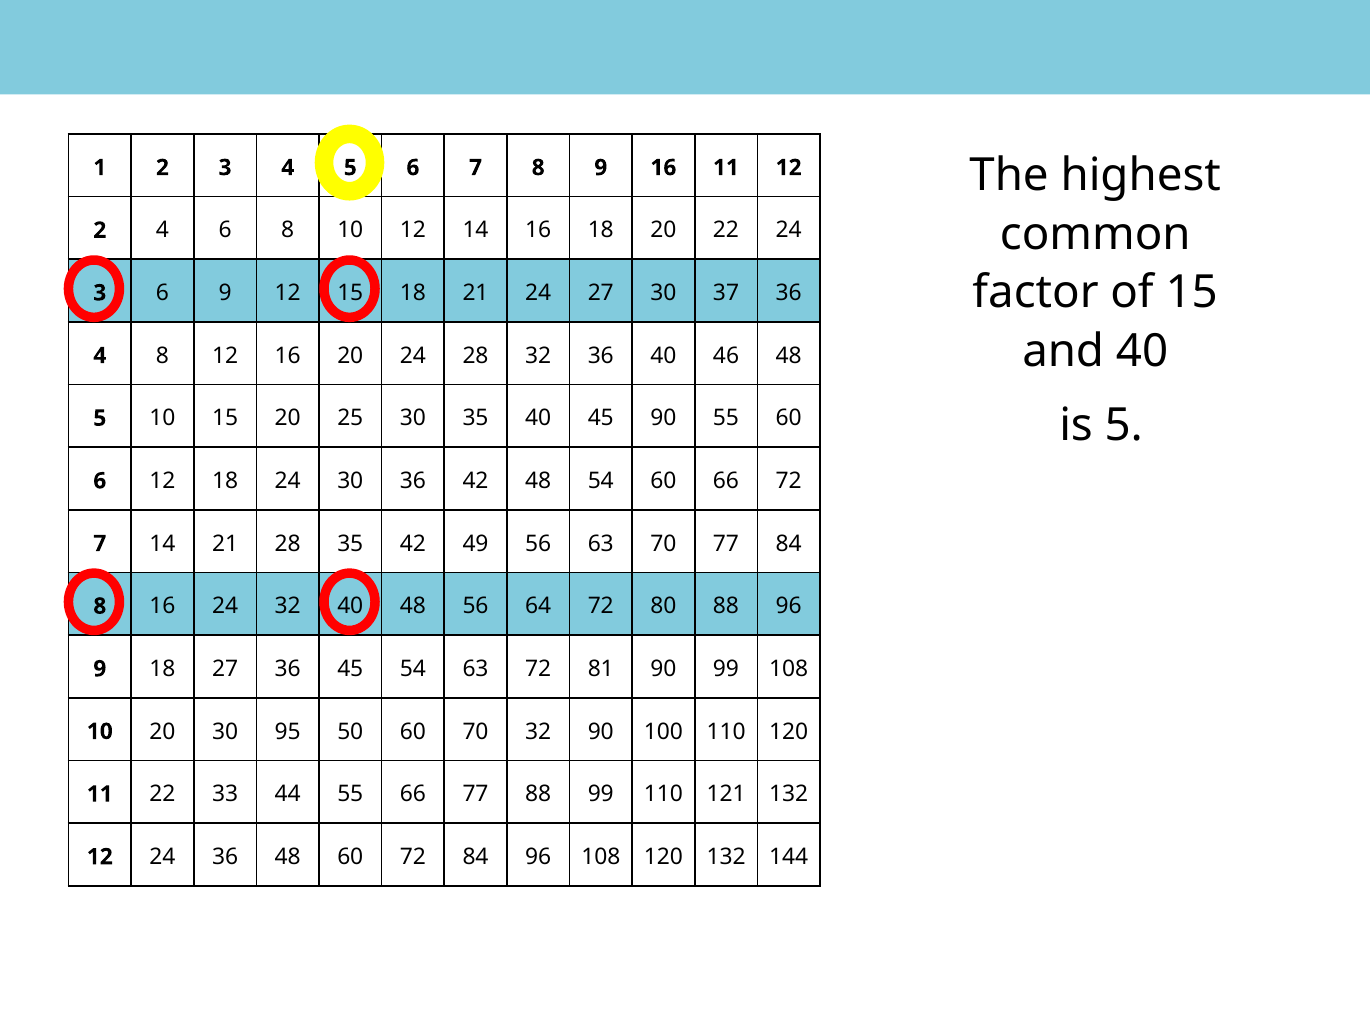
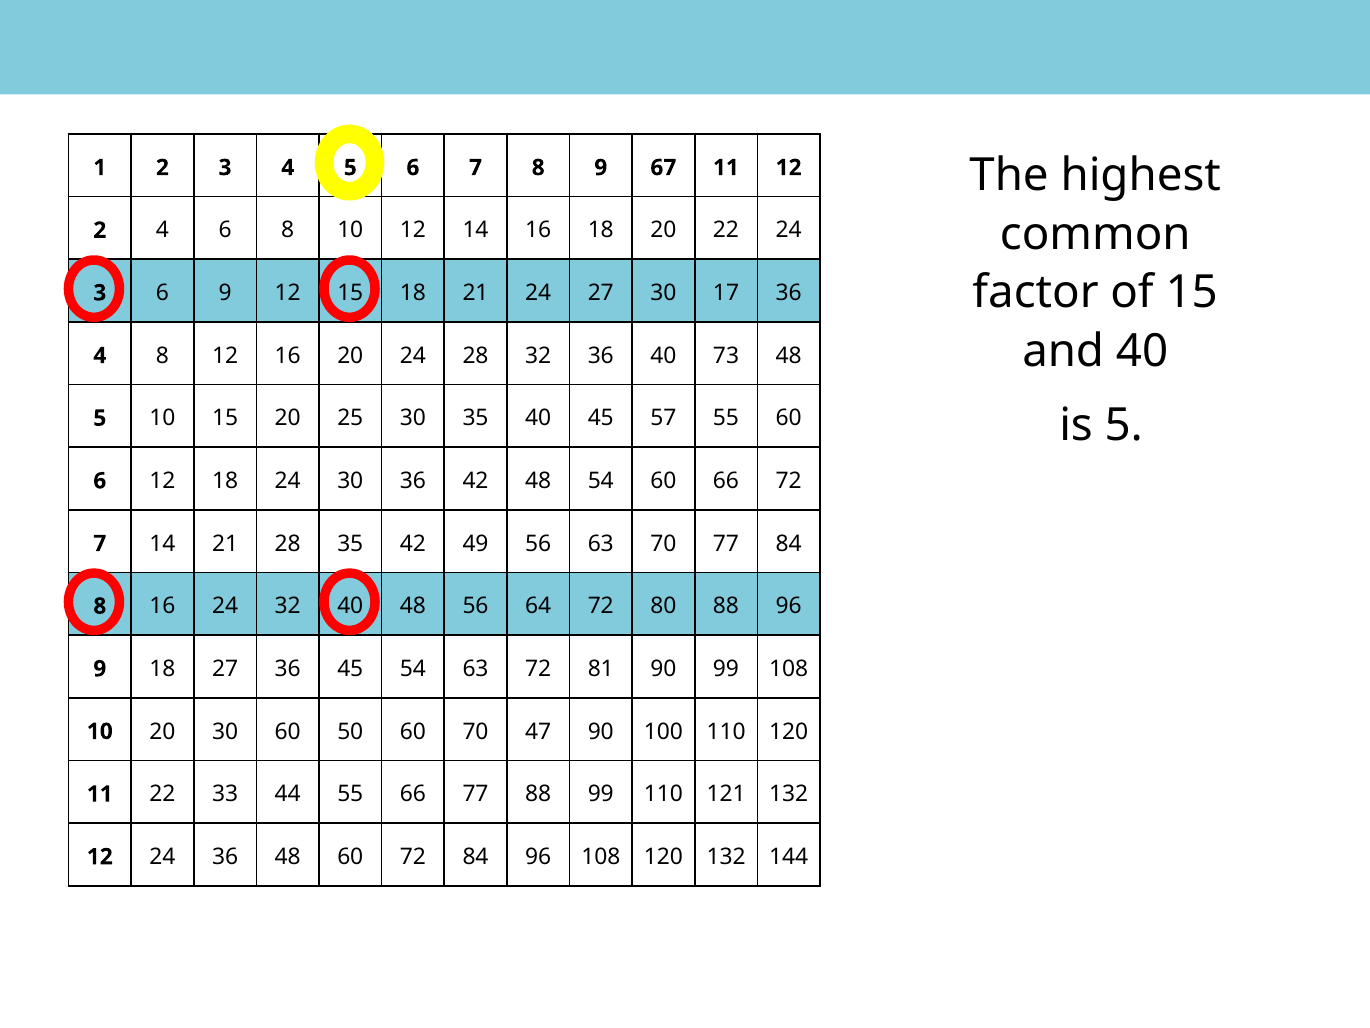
9 16: 16 -> 67 (663, 168)
37: 37 -> 17 (726, 293)
46: 46 -> 73 (726, 355)
45 90: 90 -> 57 (663, 418)
30 95: 95 -> 60 (288, 731)
70 32: 32 -> 47 (538, 731)
